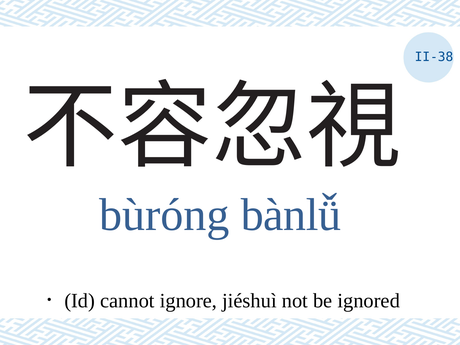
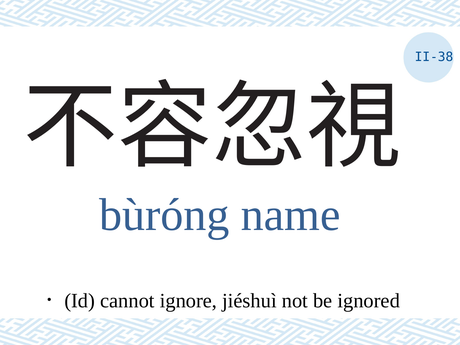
bànlǚ: bànlǚ -> name (291, 215)
